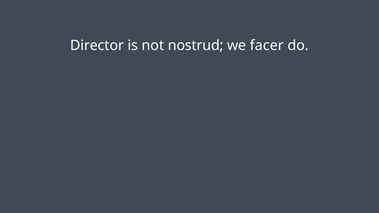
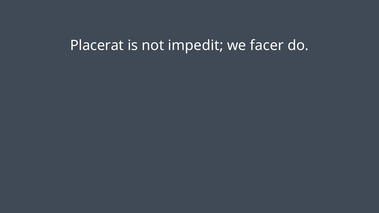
Director: Director -> Placerat (97, 46)
nostrud: nostrud -> impedit (196, 46)
